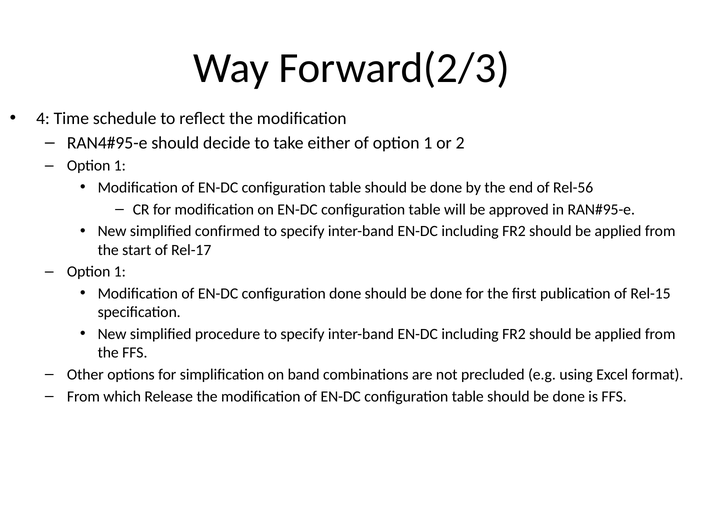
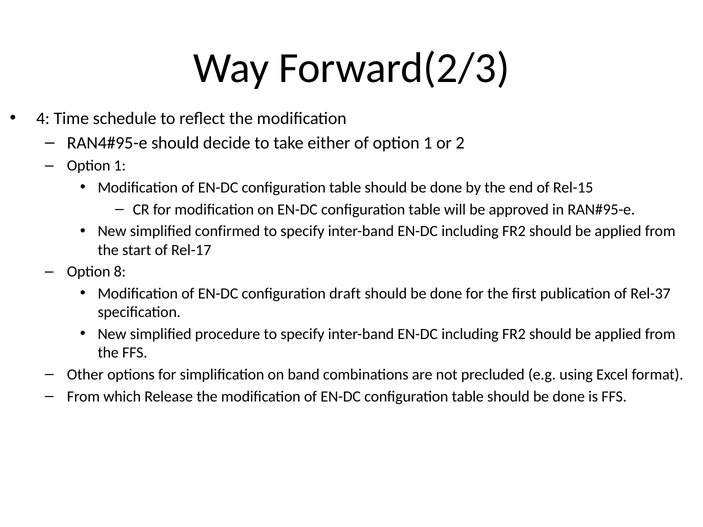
Rel-56: Rel-56 -> Rel-15 (573, 188)
1: 1 -> 8 (120, 272)
configuration done: done -> draft (345, 294)
Rel-15: Rel-15 -> Rel-37 (650, 294)
